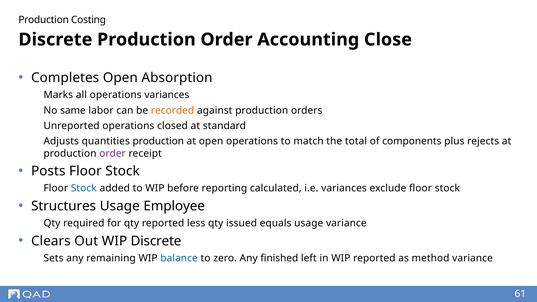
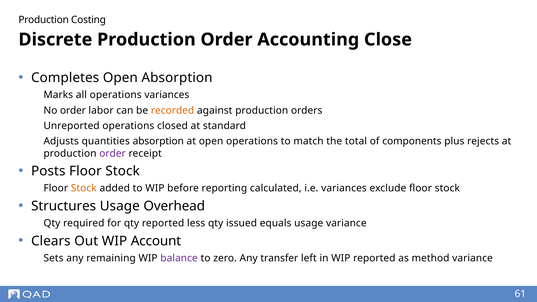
No same: same -> order (73, 110)
quantities production: production -> absorption (158, 141)
Stock colour: blue -> orange (84, 188)
Employee: Employee -> Overhead (174, 206)
WIP Discrete: Discrete -> Account (156, 241)
balance colour: blue -> purple (179, 258)
finished: finished -> transfer (279, 258)
